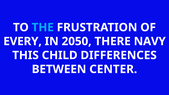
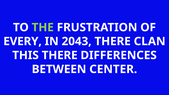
THE colour: light blue -> light green (43, 27)
2050: 2050 -> 2043 (77, 41)
NAVY: NAVY -> CLAN (150, 41)
THIS CHILD: CHILD -> THERE (60, 55)
